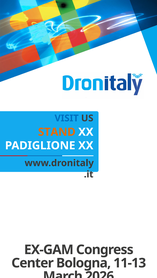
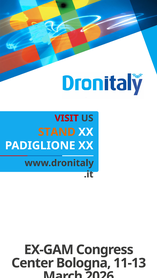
VISIT colour: blue -> red (67, 119)
